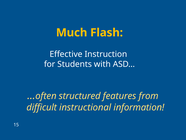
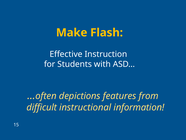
Much: Much -> Make (72, 33)
structured: structured -> depictions (80, 96)
